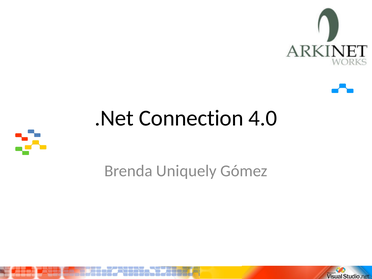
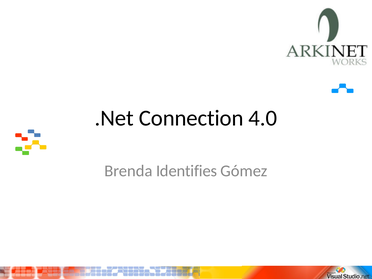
Uniquely: Uniquely -> Identifies (187, 171)
